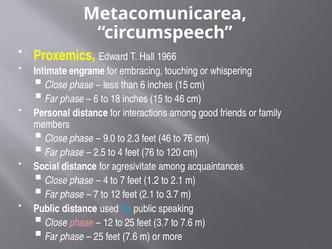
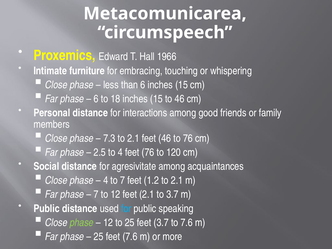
engrame: engrame -> furniture (87, 71)
9.0: 9.0 -> 7.3 (109, 138)
2.3: 2.3 -> 2.1 (133, 138)
phase colour: pink -> light green (82, 223)
